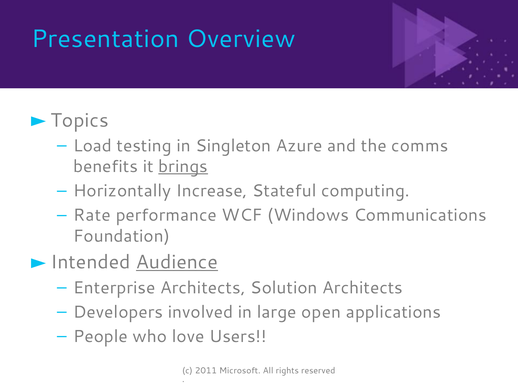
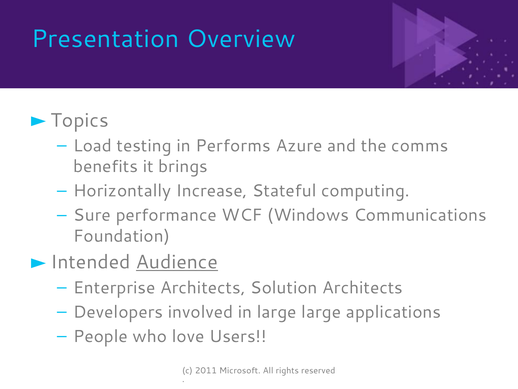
Singleton: Singleton -> Performs (233, 146)
brings underline: present -> none (183, 166)
Rate: Rate -> Sure (92, 215)
large open: open -> large (321, 312)
